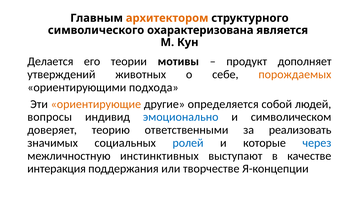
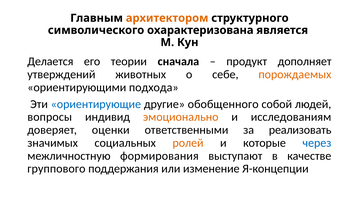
мотивы: мотивы -> сначала (178, 61)
ориентирующие colour: orange -> blue (96, 104)
определяется: определяется -> обобщенного (223, 104)
эмоционально colour: blue -> orange (181, 117)
символическом: символическом -> исследованиям (291, 117)
теорию: теорию -> оценки (111, 130)
ролей colour: blue -> orange (188, 143)
инстинктивных: инстинктивных -> формирования (159, 156)
интеракция: интеракция -> группового (56, 169)
творчестве: творчестве -> изменение (211, 169)
